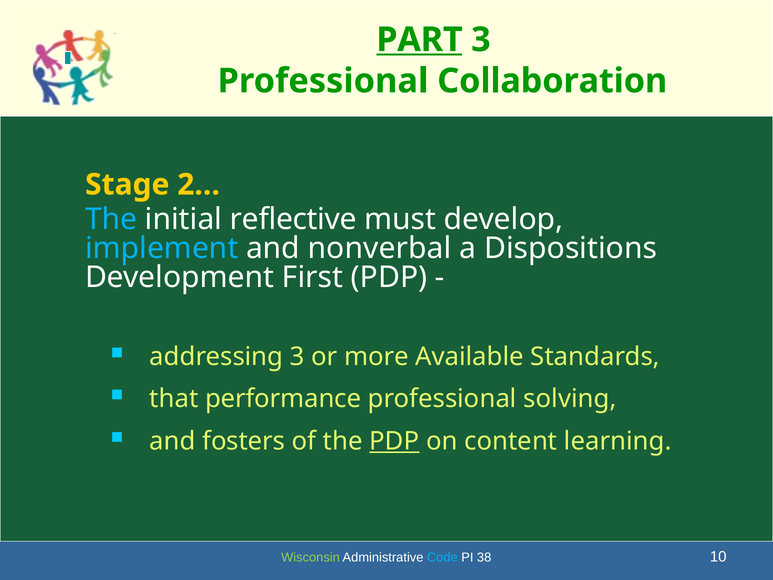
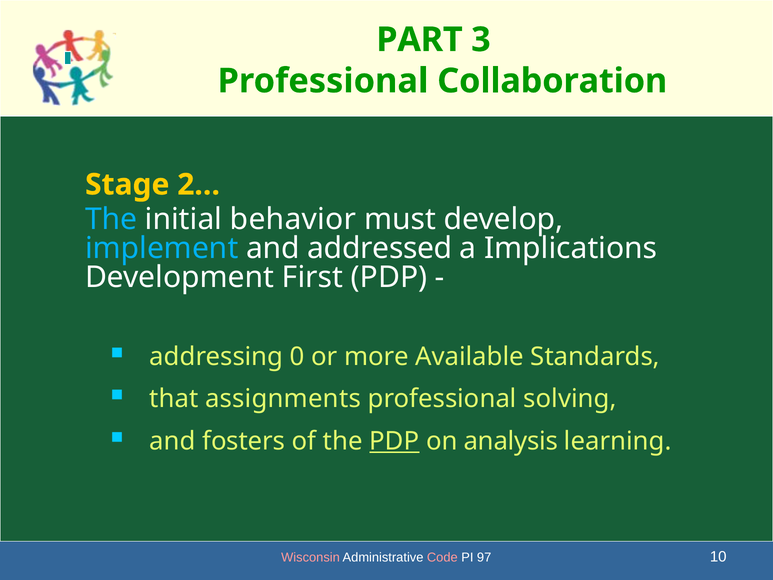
PART underline: present -> none (419, 40)
reflective: reflective -> behavior (293, 219)
nonverbal: nonverbal -> addressed (380, 248)
Dispositions: Dispositions -> Implications (571, 248)
addressing 3: 3 -> 0 (297, 356)
performance: performance -> assignments (283, 399)
content: content -> analysis (511, 441)
Wisconsin colour: light green -> pink (311, 557)
Code colour: light blue -> pink (442, 557)
38: 38 -> 97 (484, 557)
